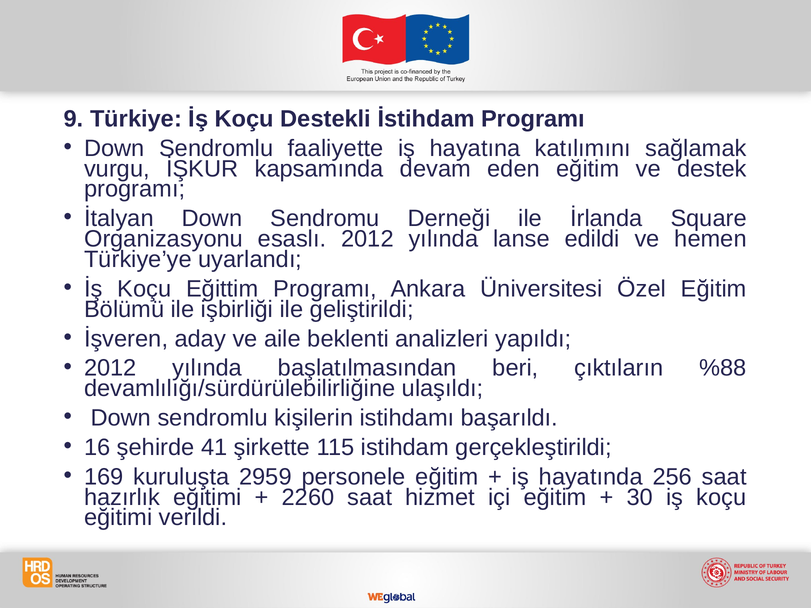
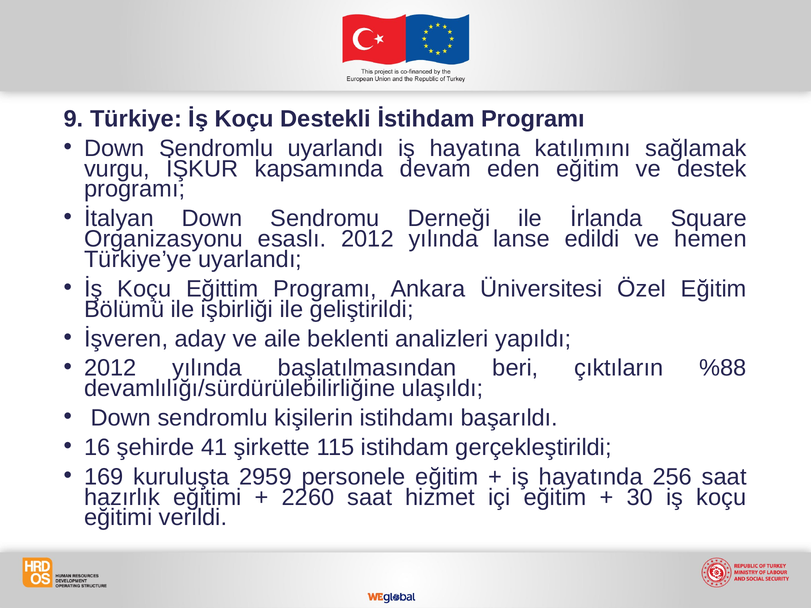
Sendromlu faaliyette: faaliyette -> uyarlandı (336, 148)
